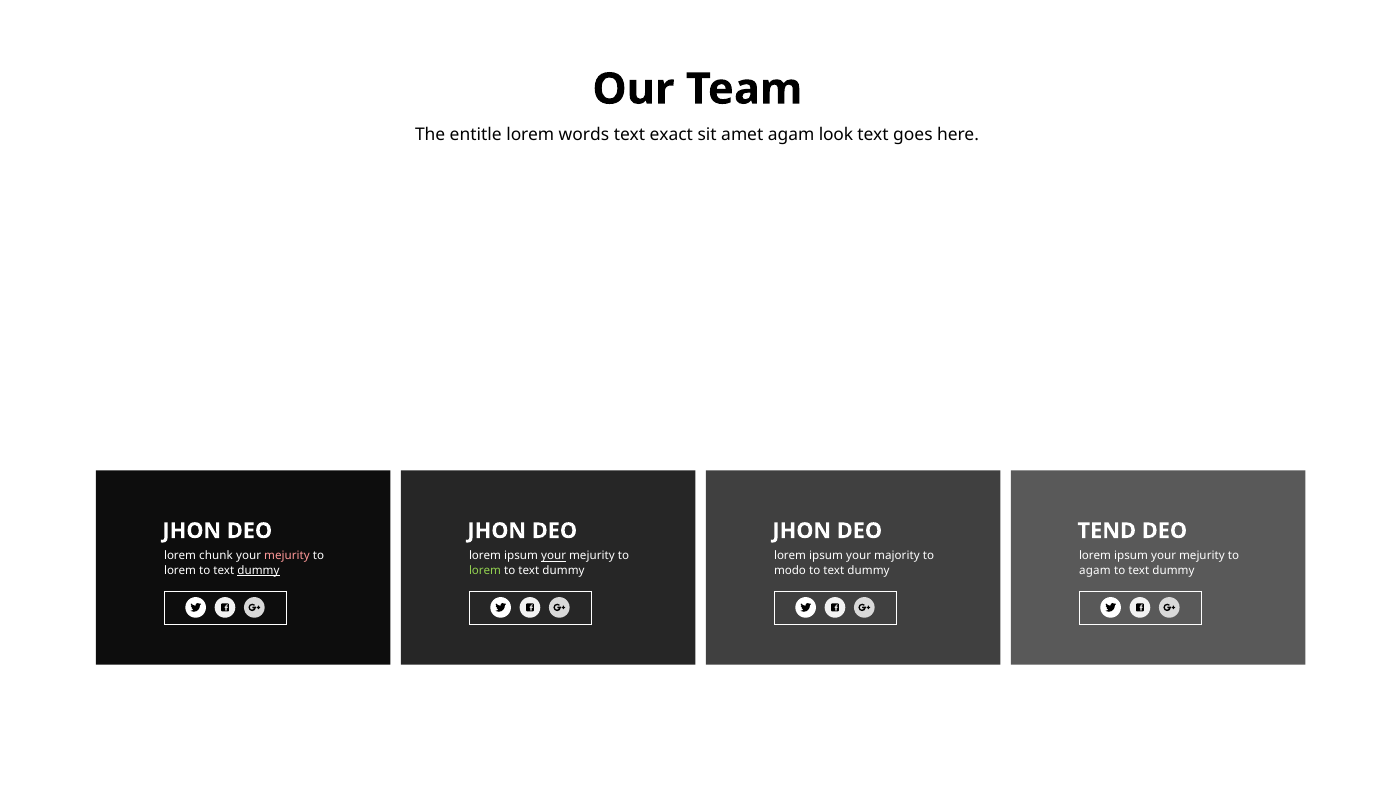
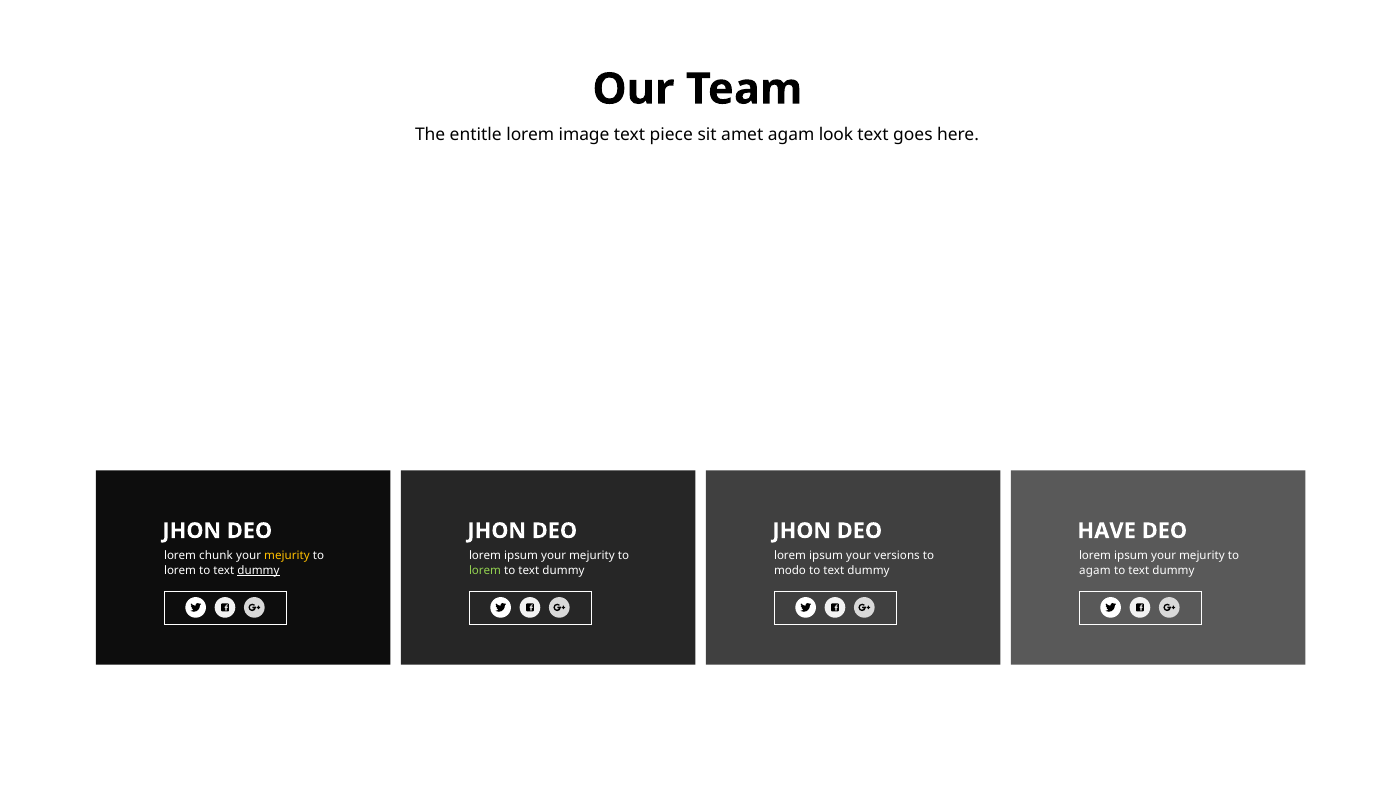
words: words -> image (584, 135)
exact: exact -> piece (671, 135)
TEND: TEND -> HAVE (1107, 531)
mejurity colour: pink -> yellow (287, 556)
your underline: present -> none (554, 556)
majority: majority -> versions (897, 556)
